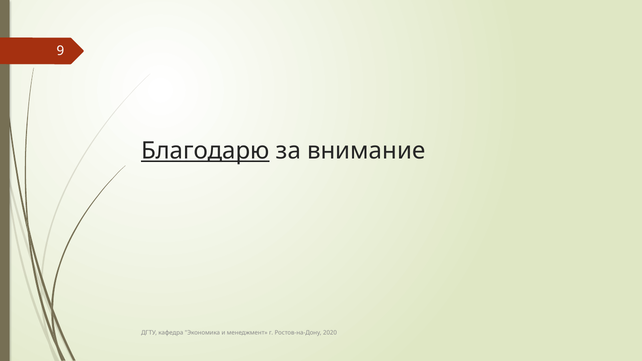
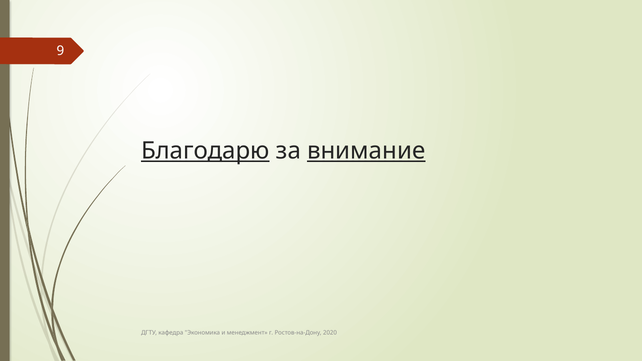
внимание underline: none -> present (366, 151)
